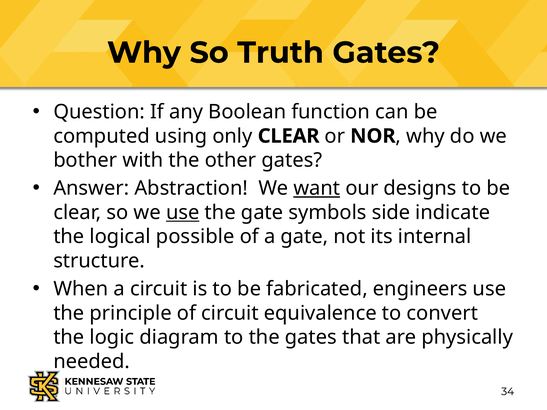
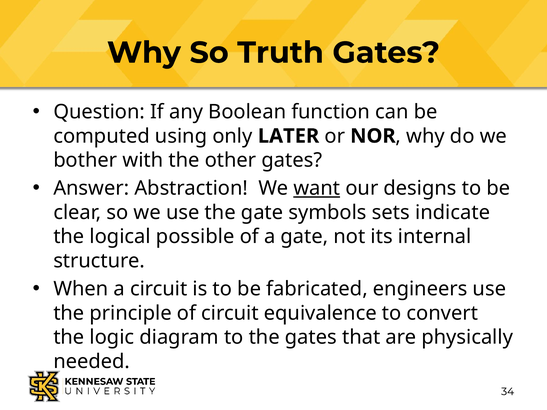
only CLEAR: CLEAR -> LATER (289, 136)
use underline: present -> none (183, 213)
side: side -> sets (391, 213)
